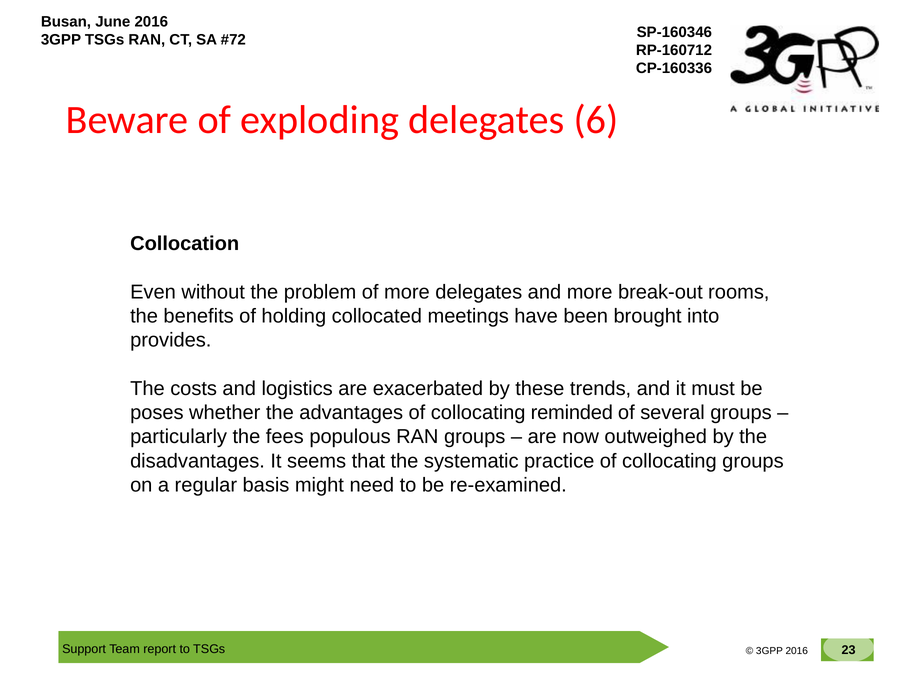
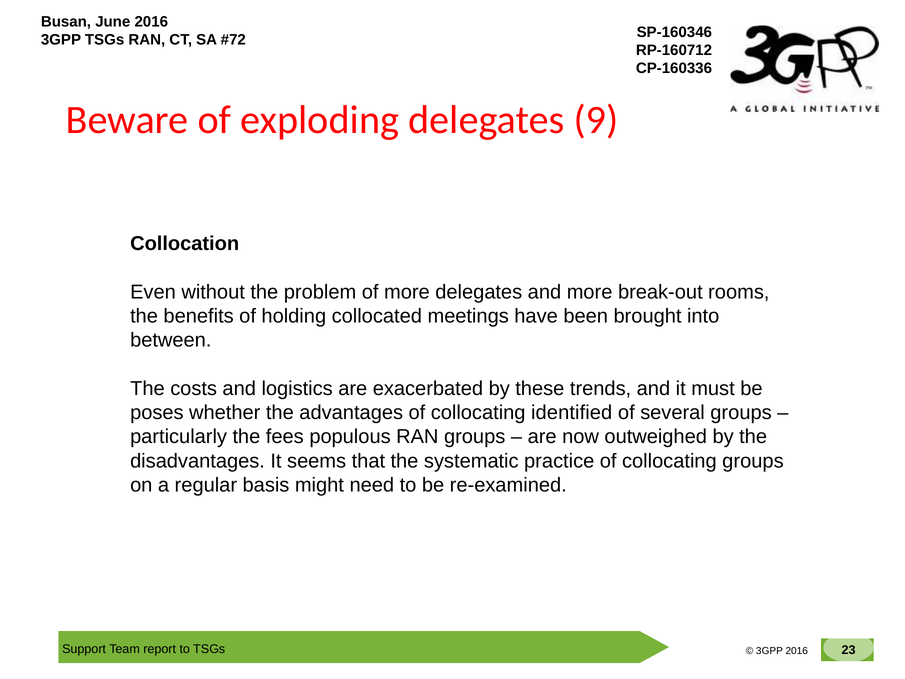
6: 6 -> 9 (596, 120)
provides: provides -> between (171, 340)
reminded: reminded -> identified (572, 413)
